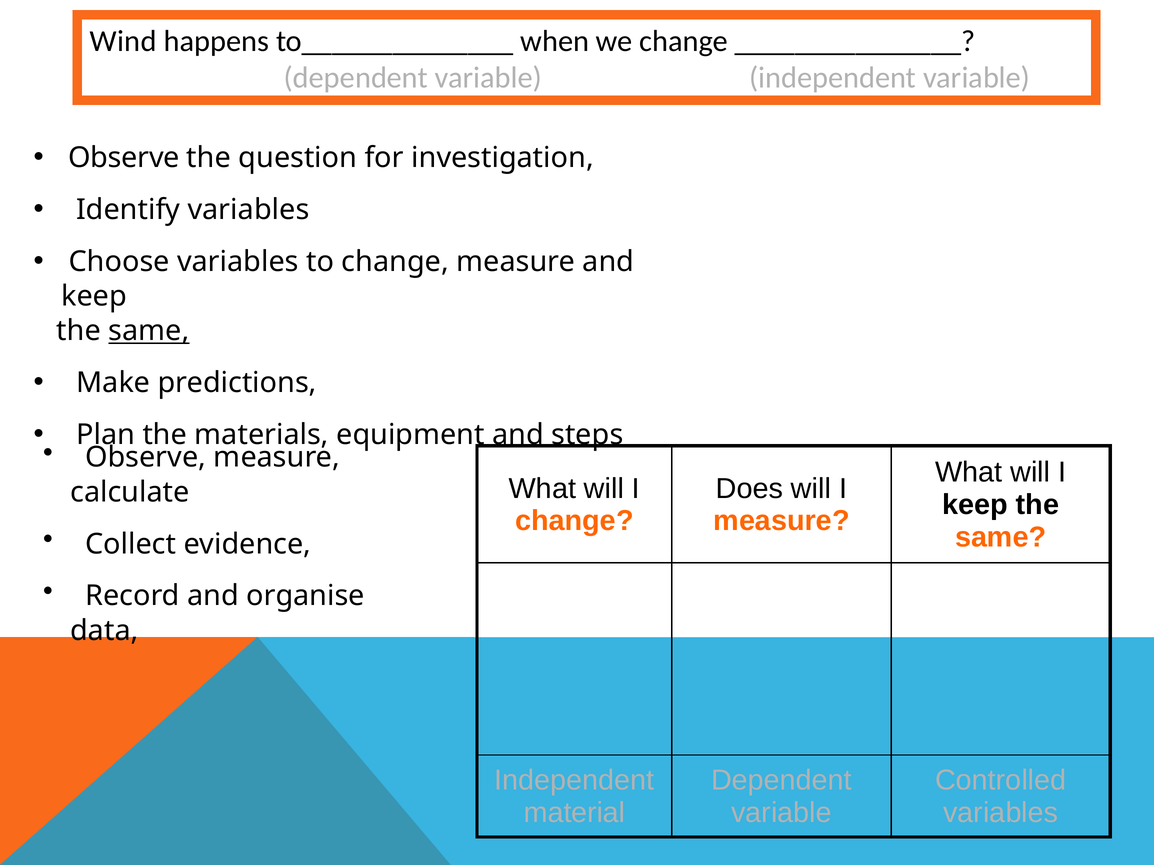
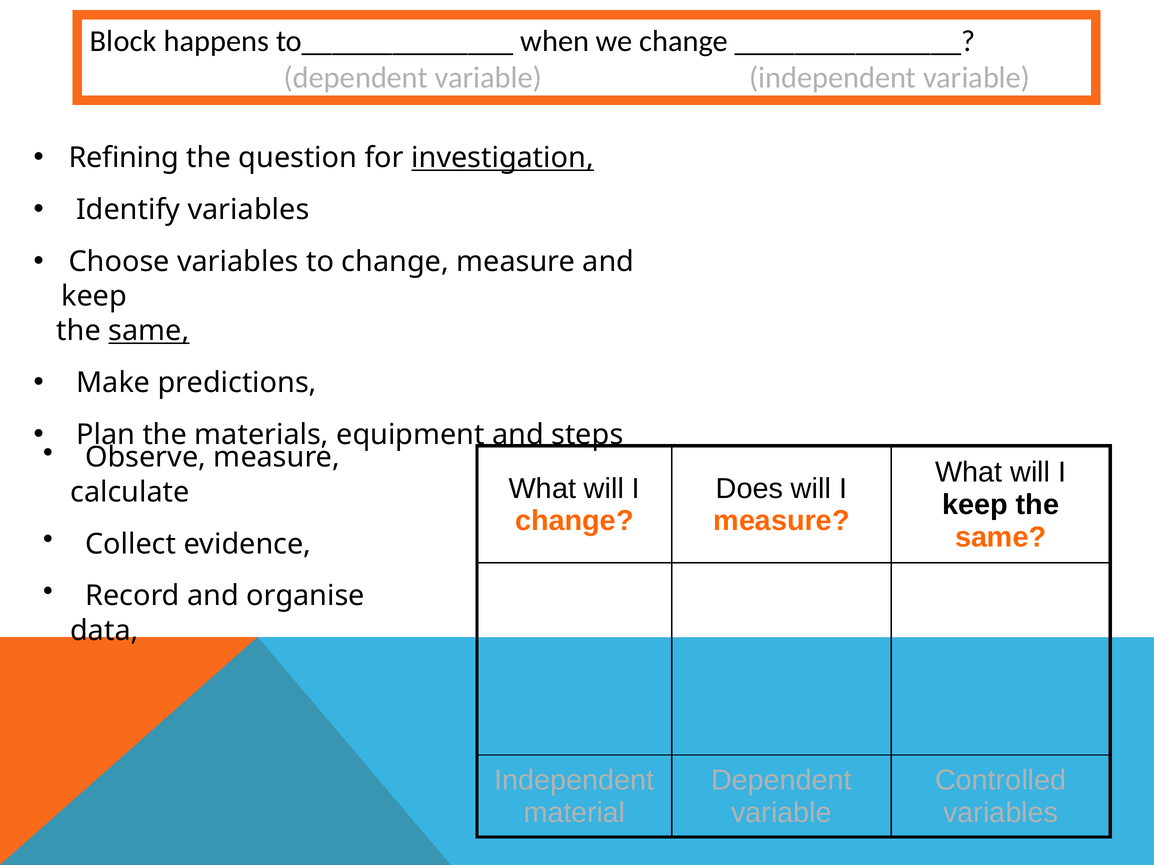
Wind: Wind -> Block (123, 41)
Observe: Observe -> Refining (124, 158)
investigation underline: none -> present (503, 158)
